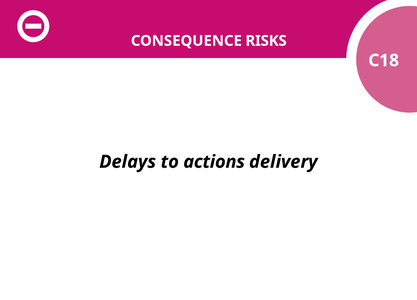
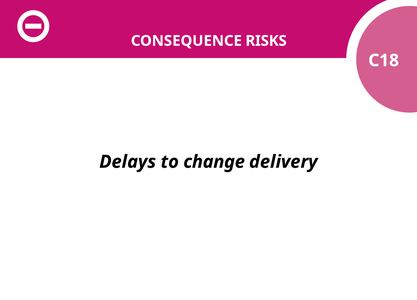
actions: actions -> change (214, 162)
